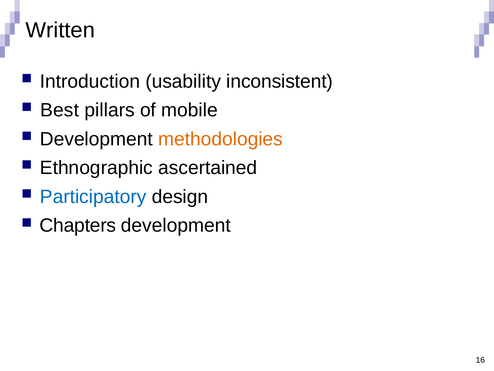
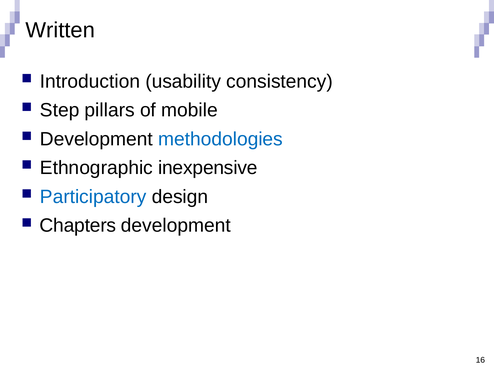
inconsistent: inconsistent -> consistency (280, 81)
Best: Best -> Step (60, 110)
methodologies colour: orange -> blue (221, 139)
ascertained: ascertained -> inexpensive (208, 168)
